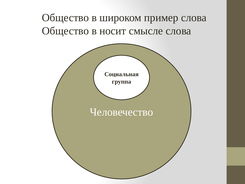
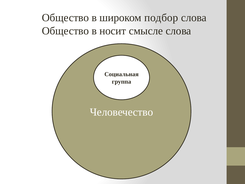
пример: пример -> подбор (161, 18)
